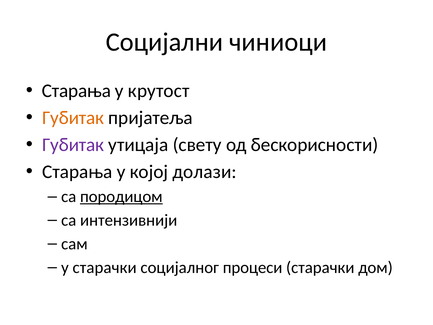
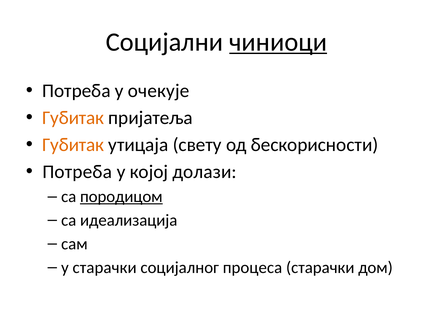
чиниоци underline: none -> present (278, 42)
Старања: Старања -> Потреба (76, 91)
крутост: крутост -> очекује (159, 91)
Губитак colour: purple -> orange (73, 145)
Старања: Старања -> Потреба (77, 172)
интензивнији: интензивнији -> идеализација (129, 220)
процеси: процеси -> процеса (252, 267)
